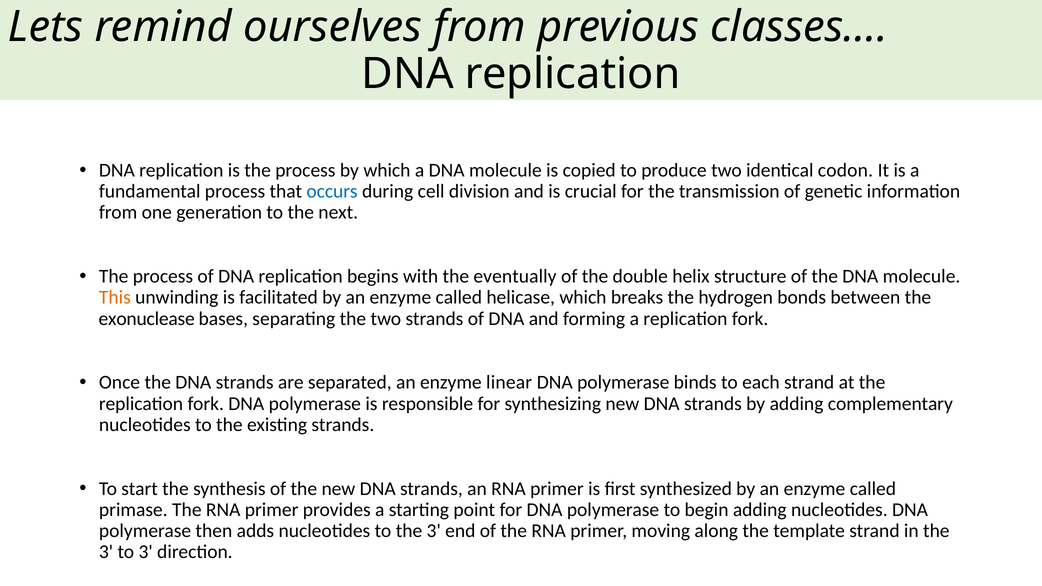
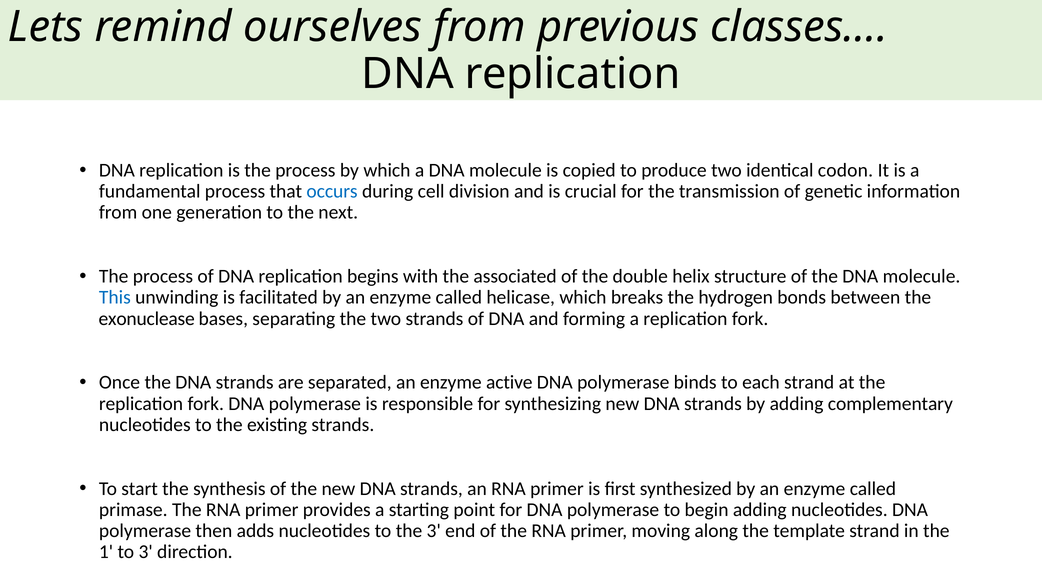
eventually: eventually -> associated (515, 276)
This colour: orange -> blue (115, 298)
linear: linear -> active (509, 383)
3: 3 -> 1 (106, 552)
